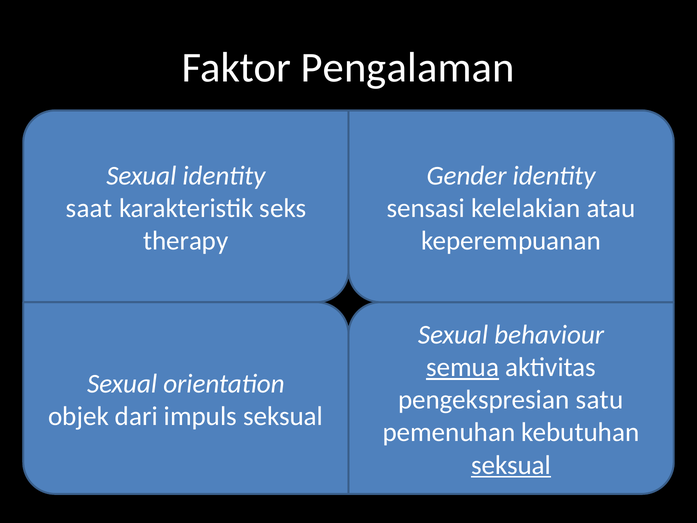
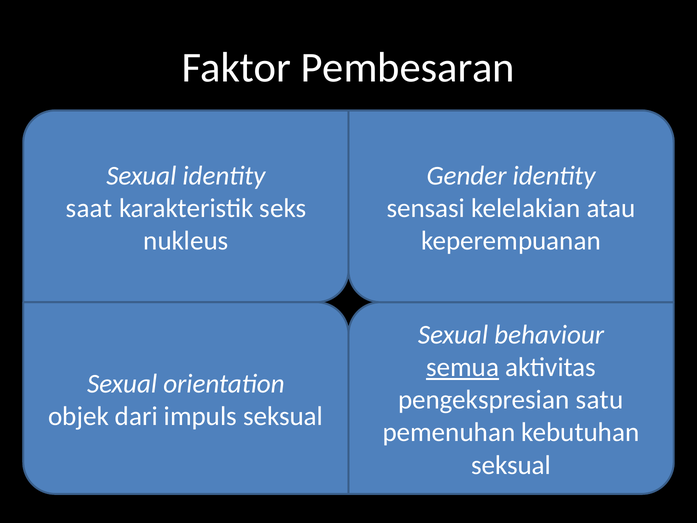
Pengalaman: Pengalaman -> Pembesaran (408, 67)
therapy: therapy -> nukleus (186, 241)
seksual underline: present -> none (511, 465)
